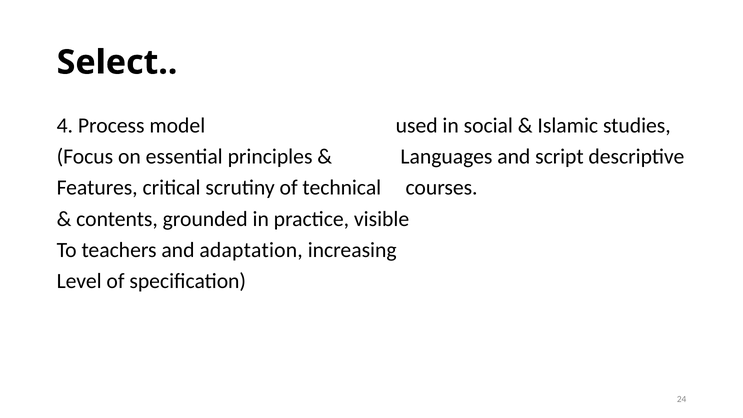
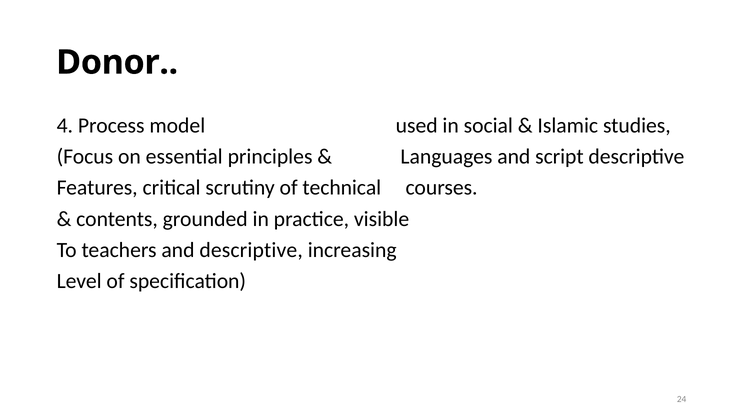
Select: Select -> Donor (117, 62)
and adaptation: adaptation -> descriptive (251, 250)
